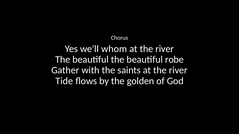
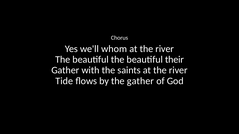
robe: robe -> their (174, 60)
the golden: golden -> gather (140, 81)
